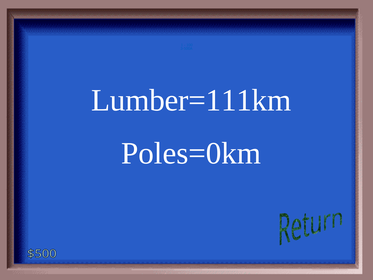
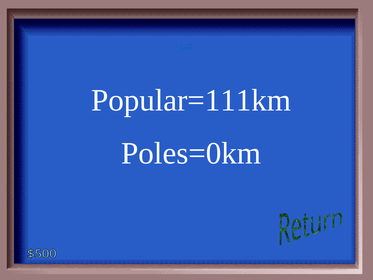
Lumber=111km: Lumber=111km -> Popular=111km (191, 100)
